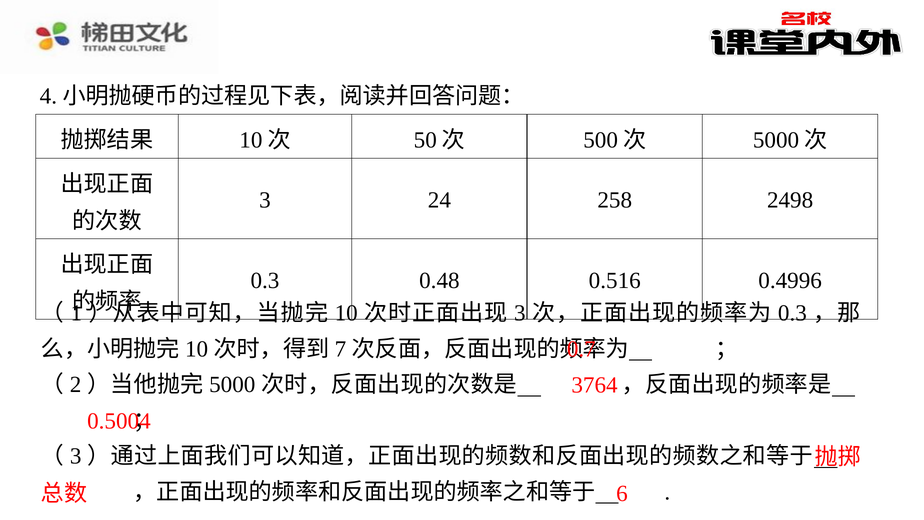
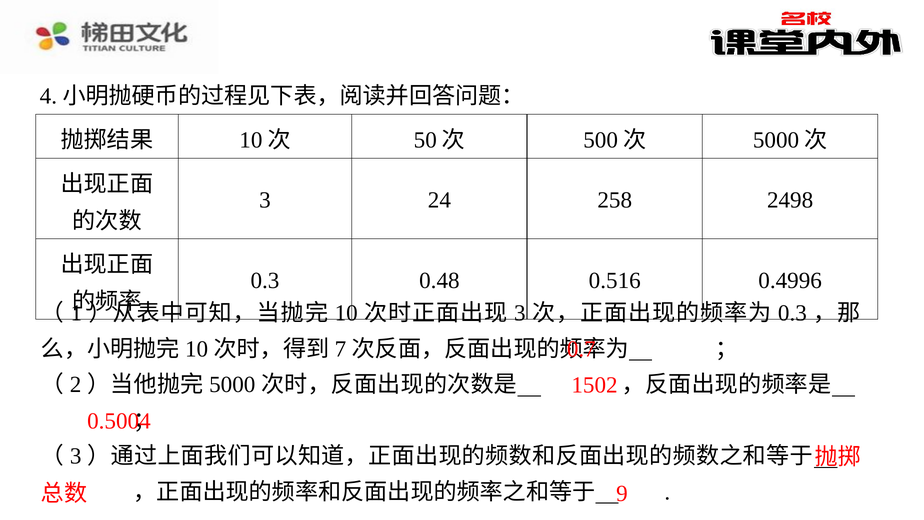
3764: 3764 -> 1502 (595, 385)
6: 6 -> 9 (622, 493)
